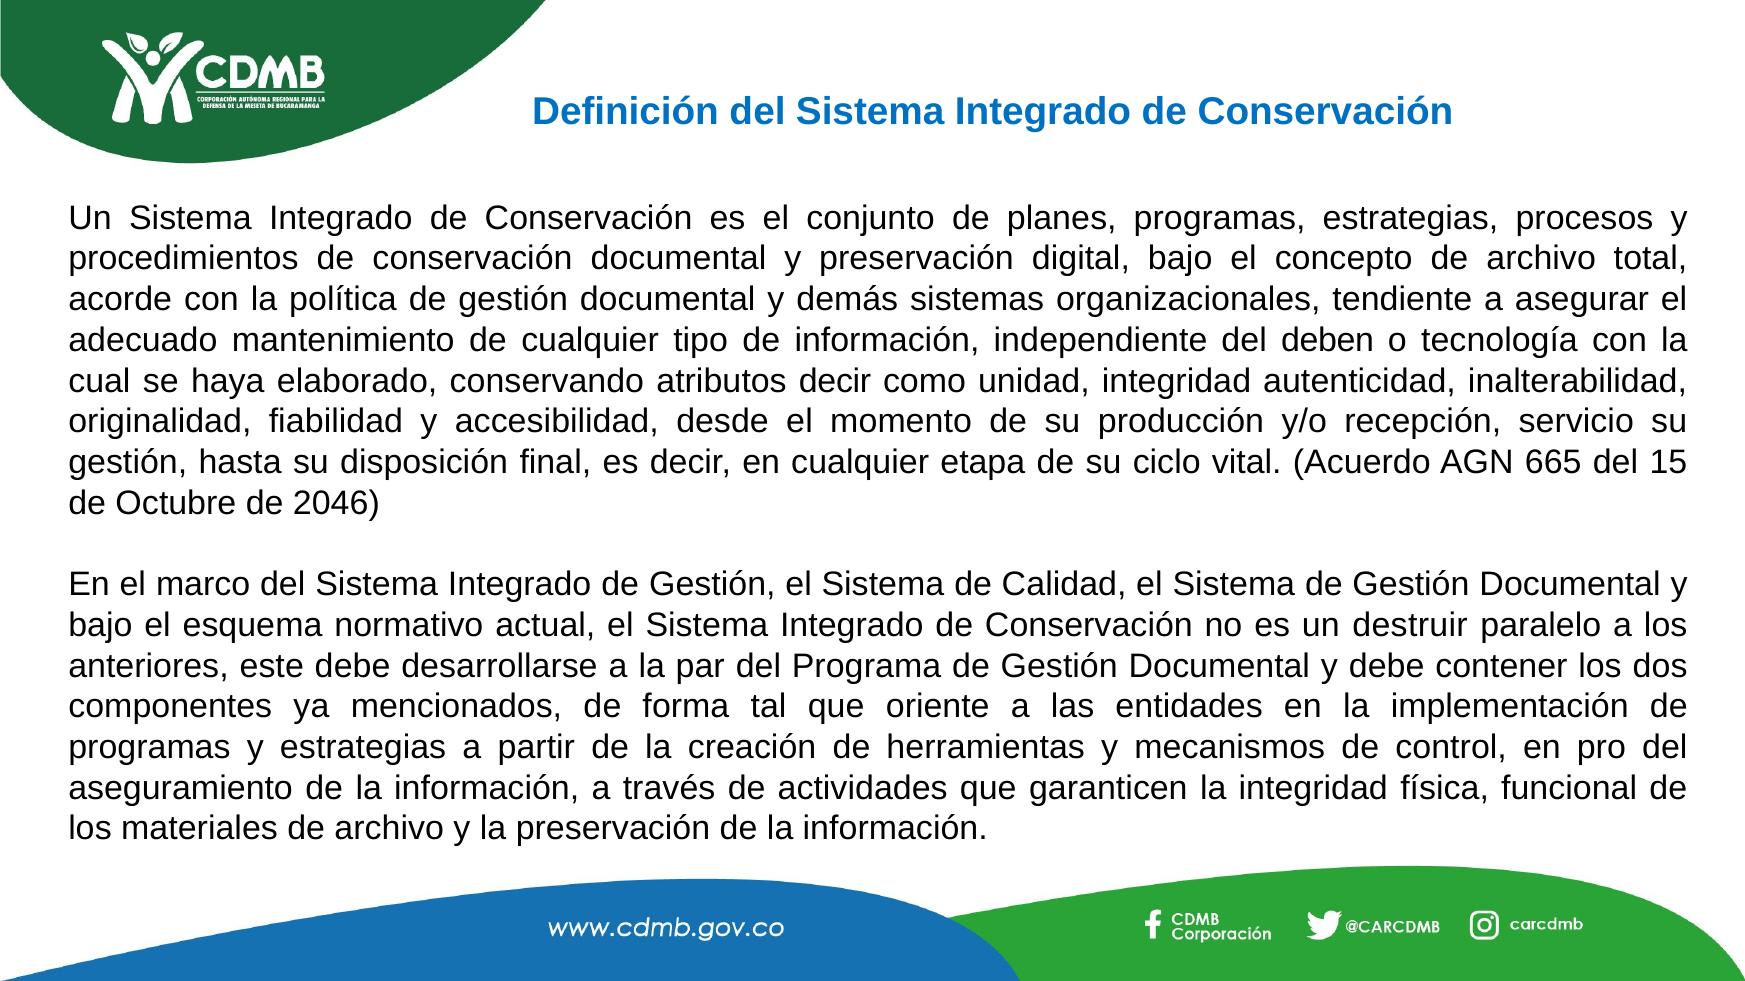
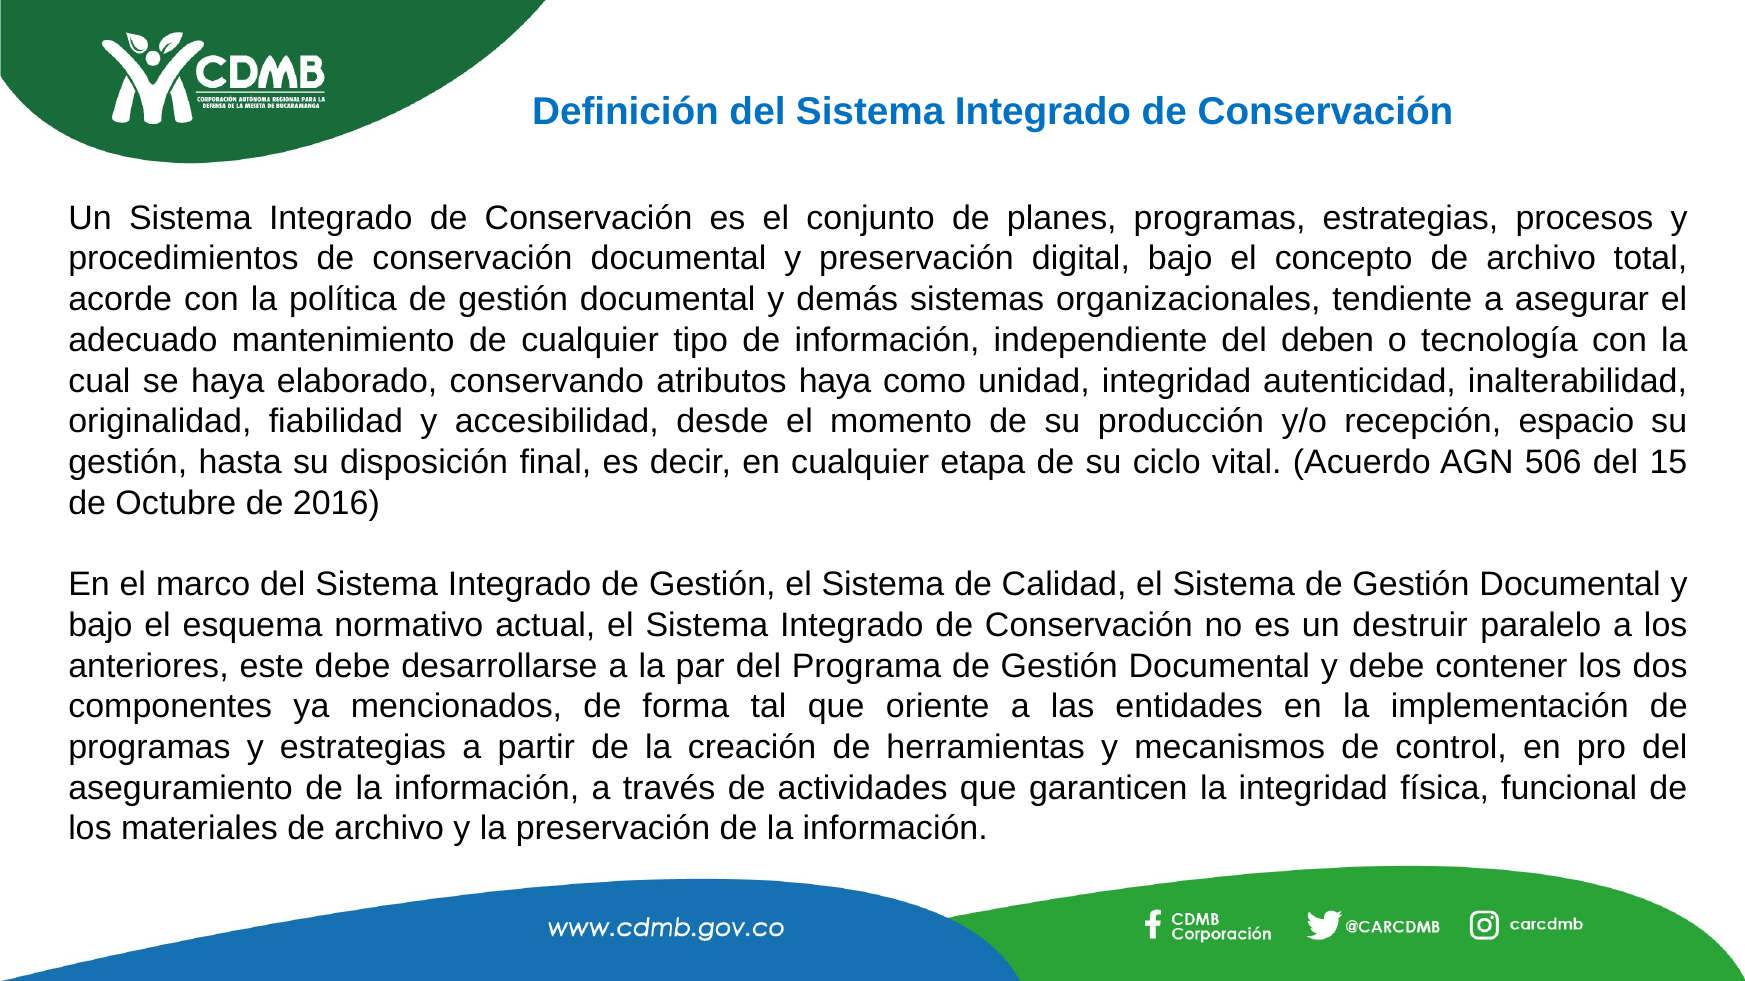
atributos decir: decir -> haya (835, 381)
servicio: servicio -> espacio (1576, 422)
665: 665 -> 506 (1553, 463)
2046: 2046 -> 2016 (336, 503)
